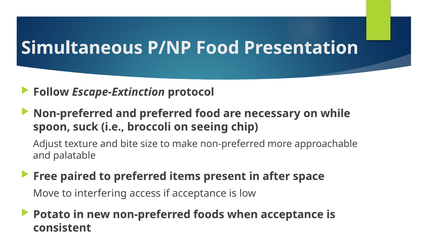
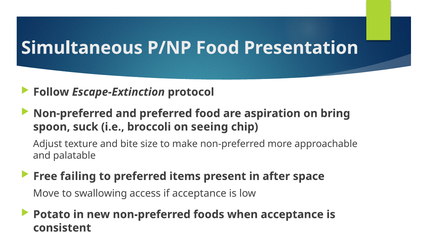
necessary: necessary -> aspiration (272, 113)
while: while -> bring (335, 113)
paired: paired -> failing (78, 176)
interfering: interfering -> swallowing (101, 193)
